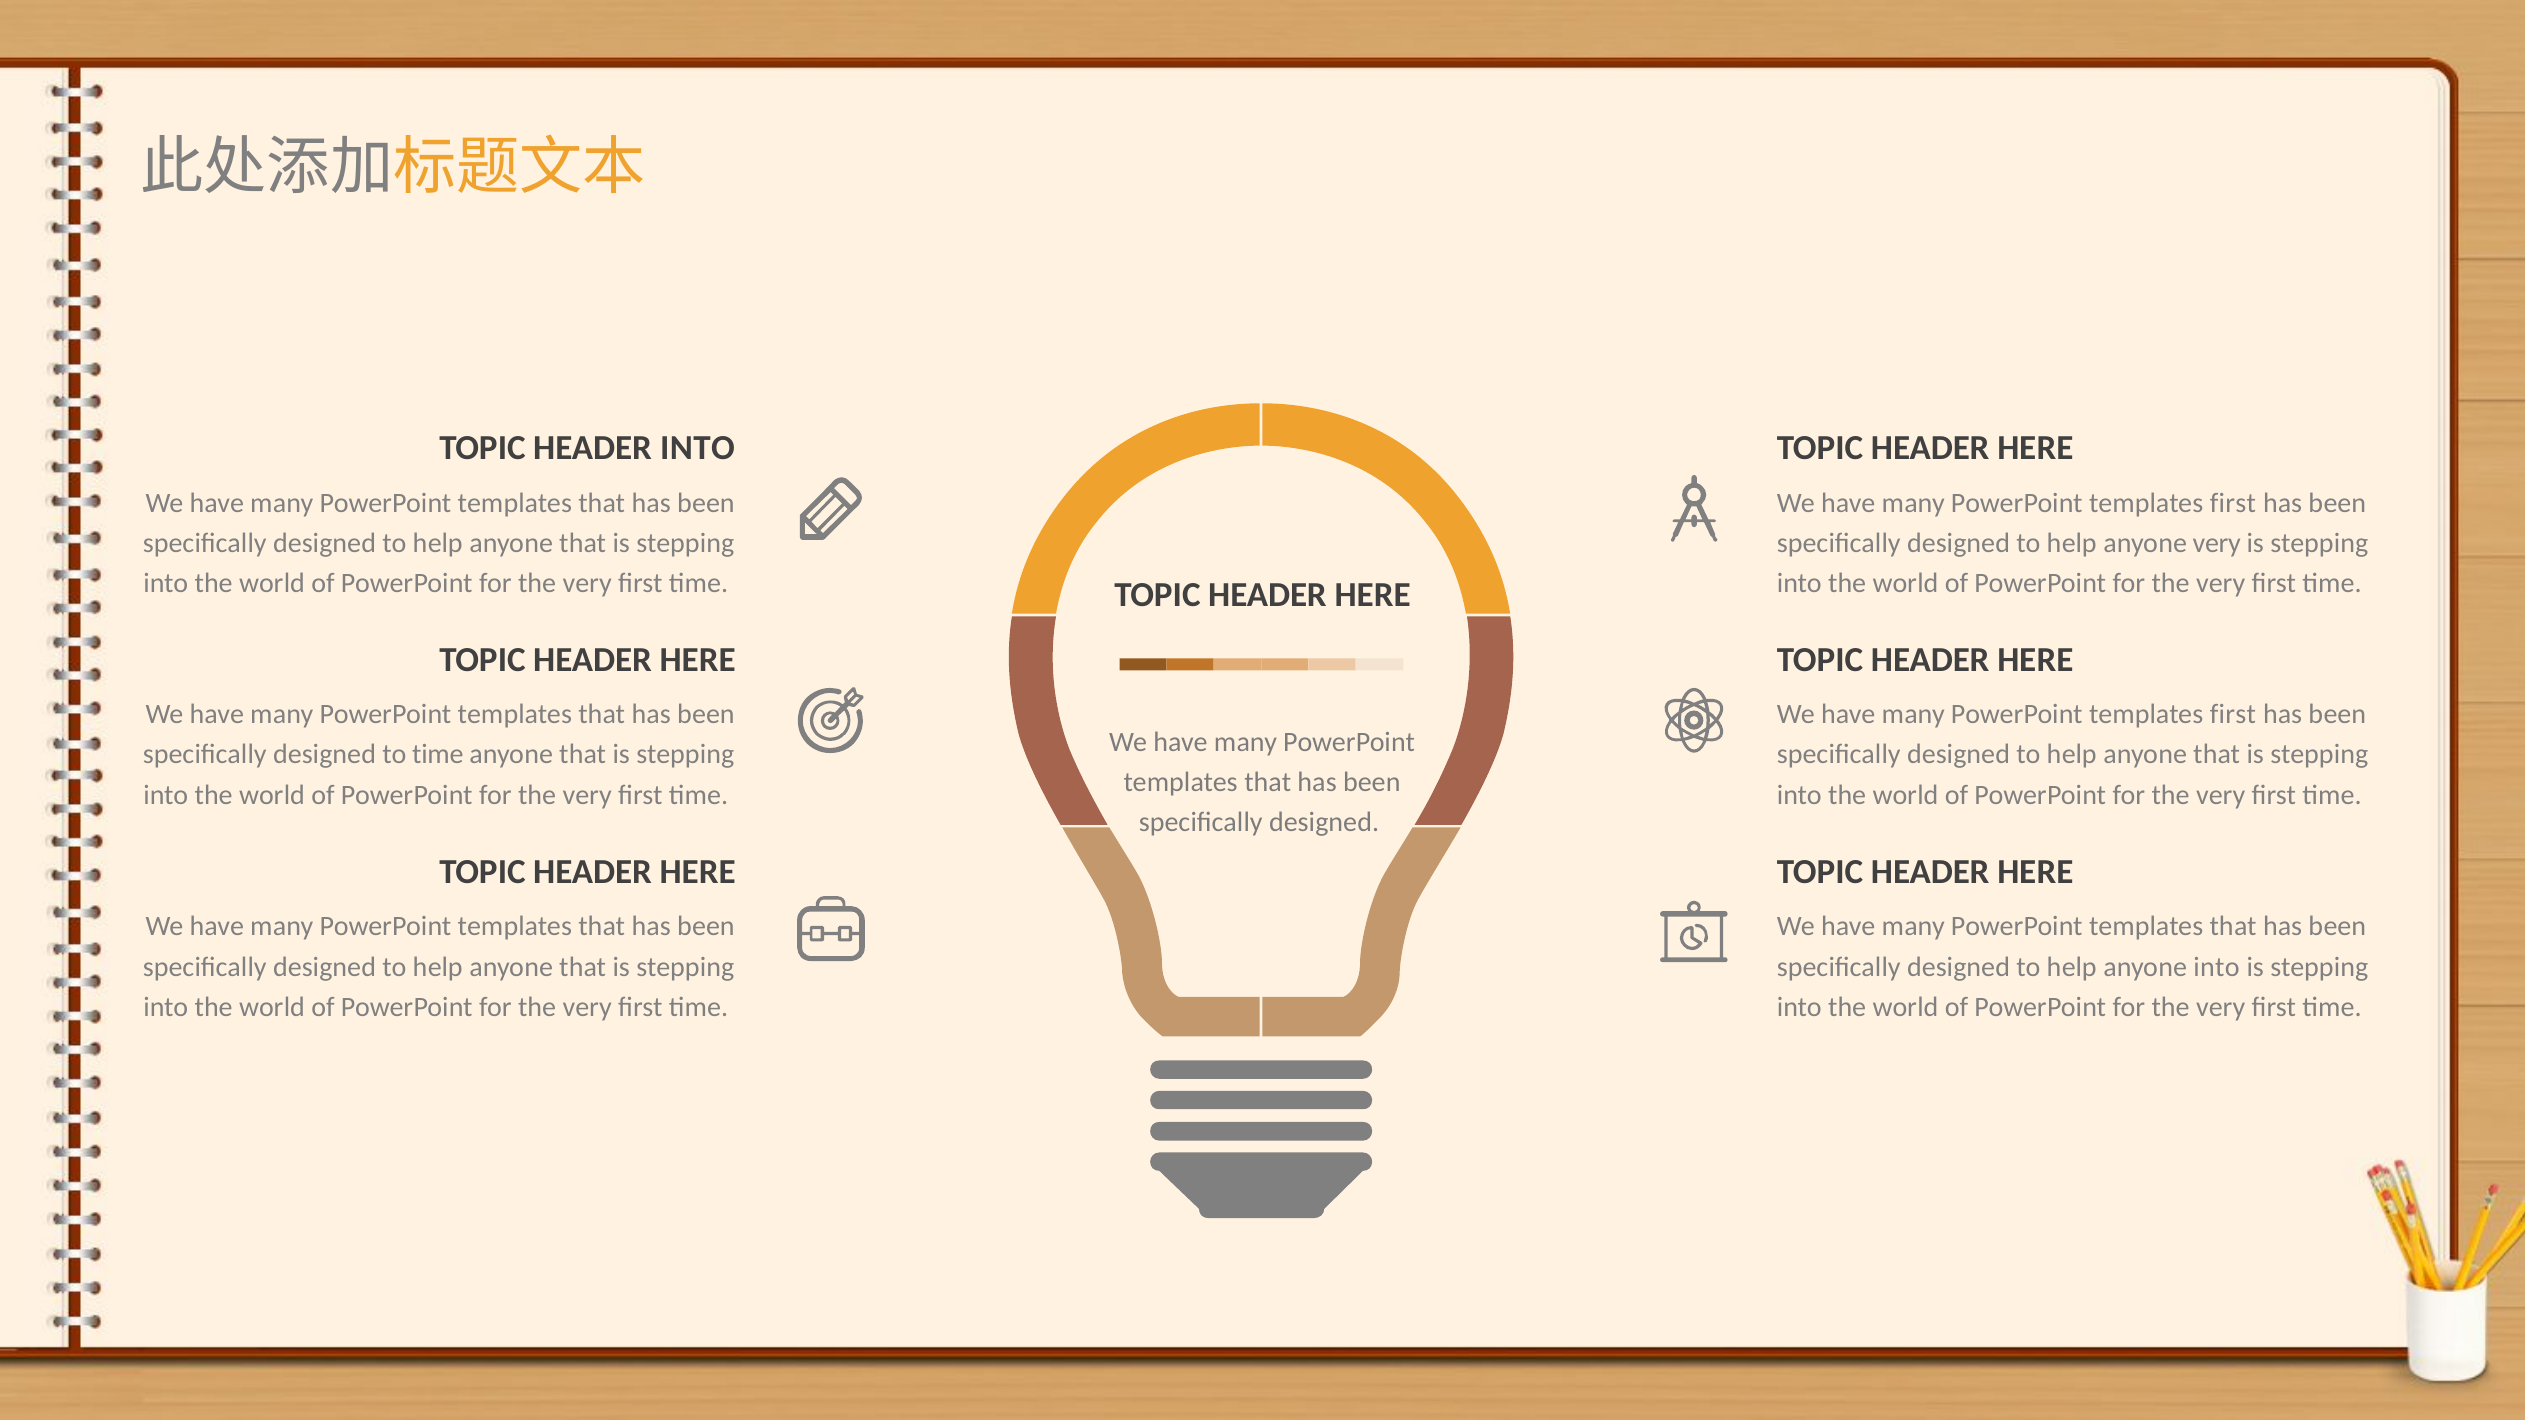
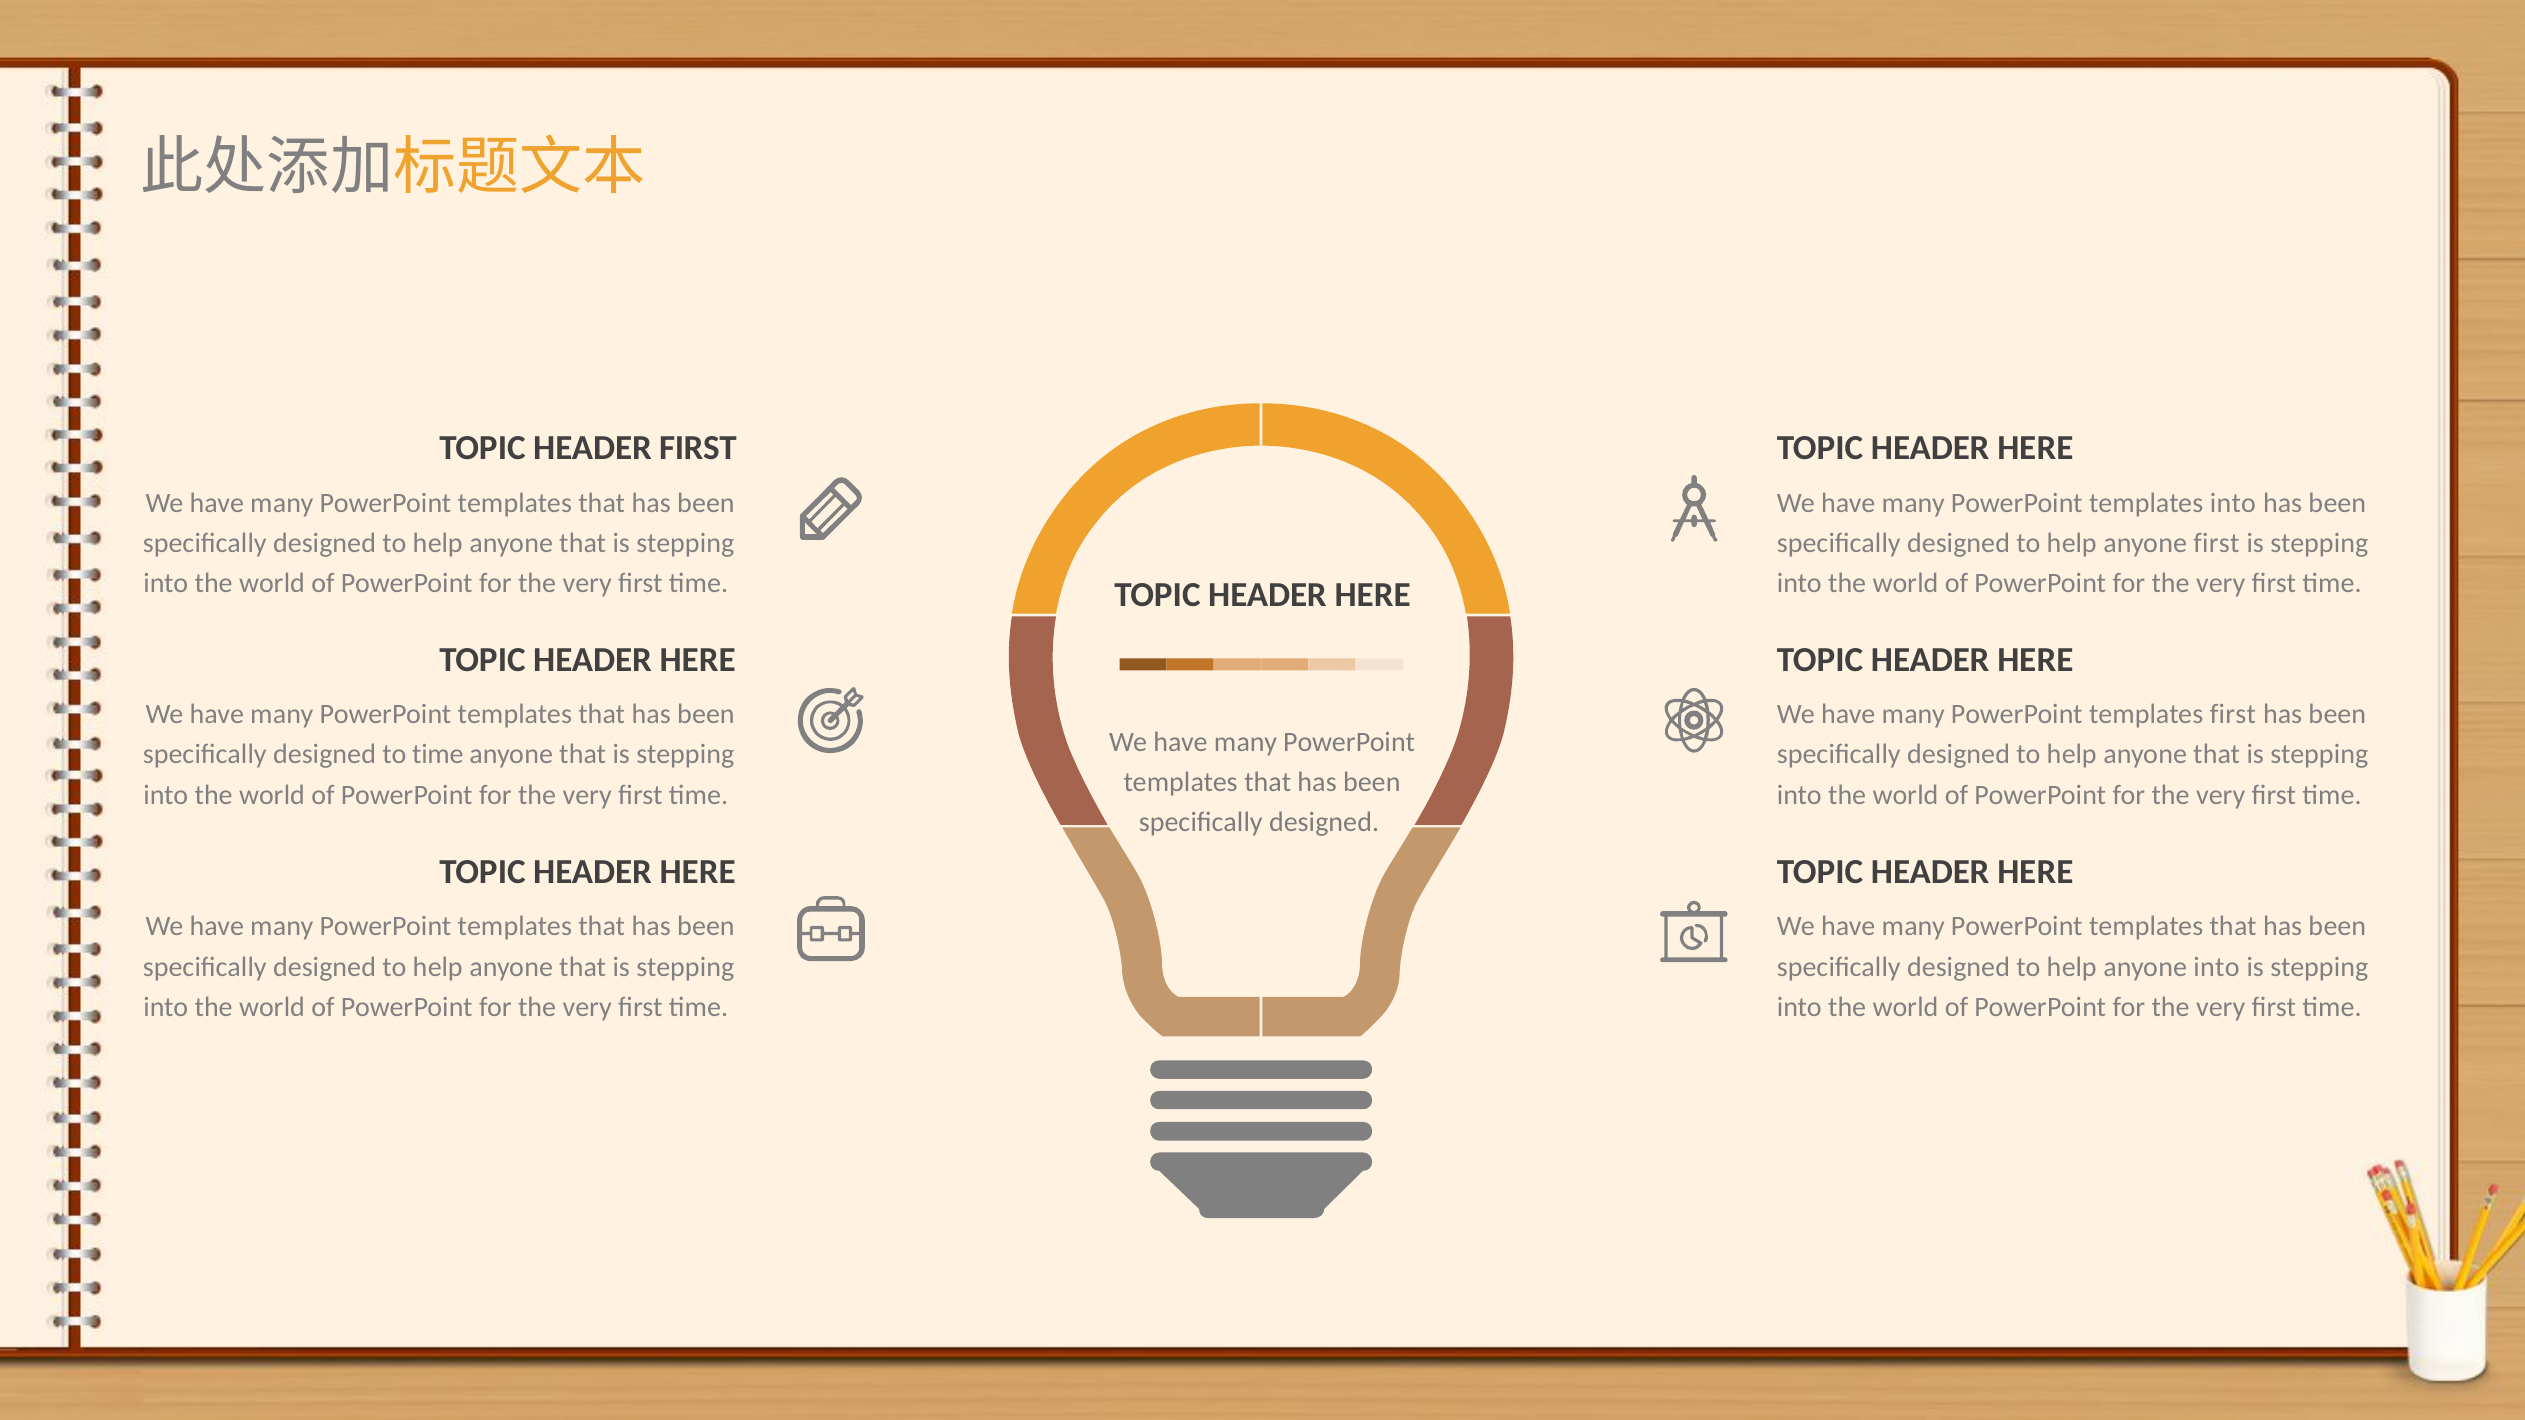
HEADER INTO: INTO -> FIRST (698, 448)
first: first -> into (2233, 503)
anyone very: very -> first (2216, 543)
